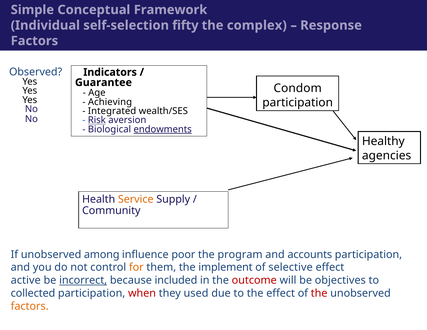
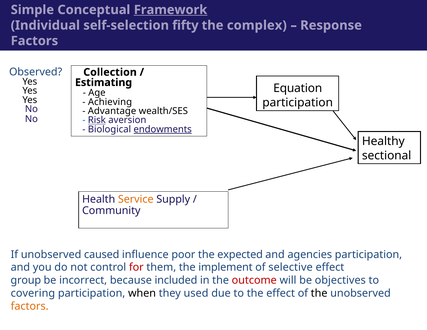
Framework underline: none -> present (171, 10)
Indicators: Indicators -> Collection (110, 72)
Guarantee: Guarantee -> Estimating (104, 82)
Condom: Condom -> Equation (298, 88)
Integrated: Integrated -> Advantage (112, 111)
agencies: agencies -> sectional (387, 156)
among: among -> caused (102, 254)
program: program -> expected (240, 254)
accounts: accounts -> agencies (310, 254)
for colour: orange -> red (136, 267)
active: active -> group (26, 280)
incorrect underline: present -> none (83, 280)
collected: collected -> covering (33, 293)
when colour: red -> black (142, 293)
the colour: red -> black (319, 293)
